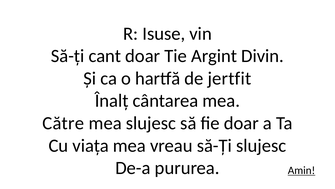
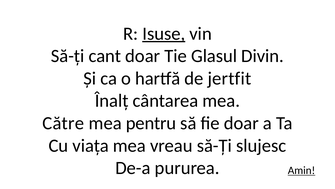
Isuse underline: none -> present (164, 34)
Argint: Argint -> Glasul (214, 56)
mea slujesc: slujesc -> pentru (151, 123)
